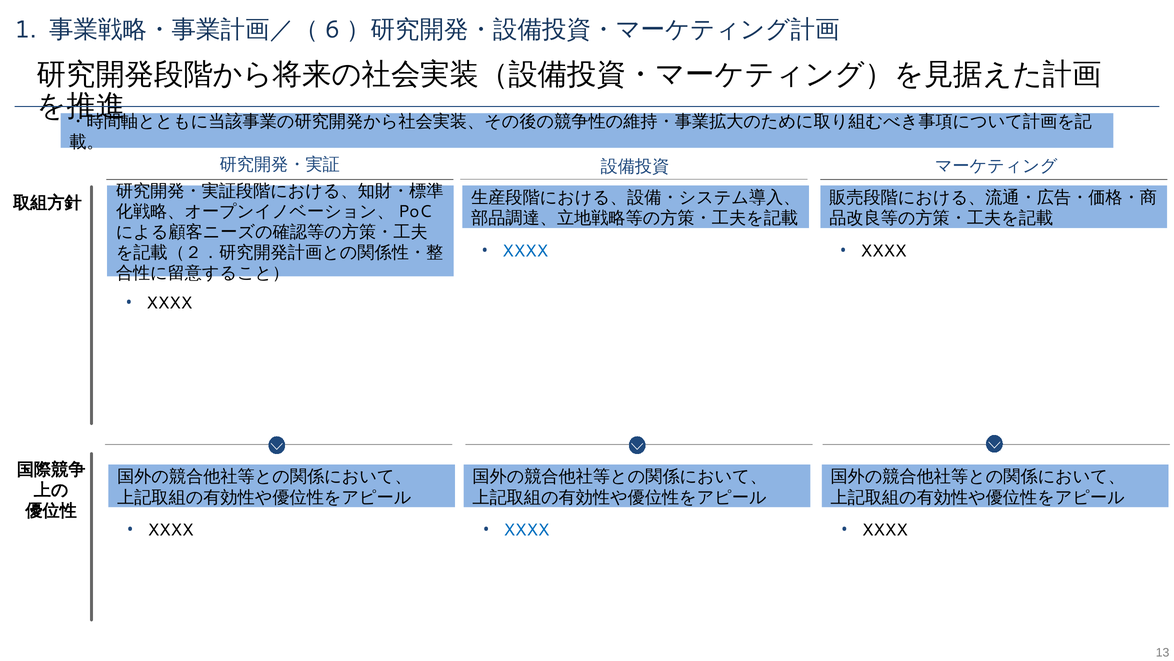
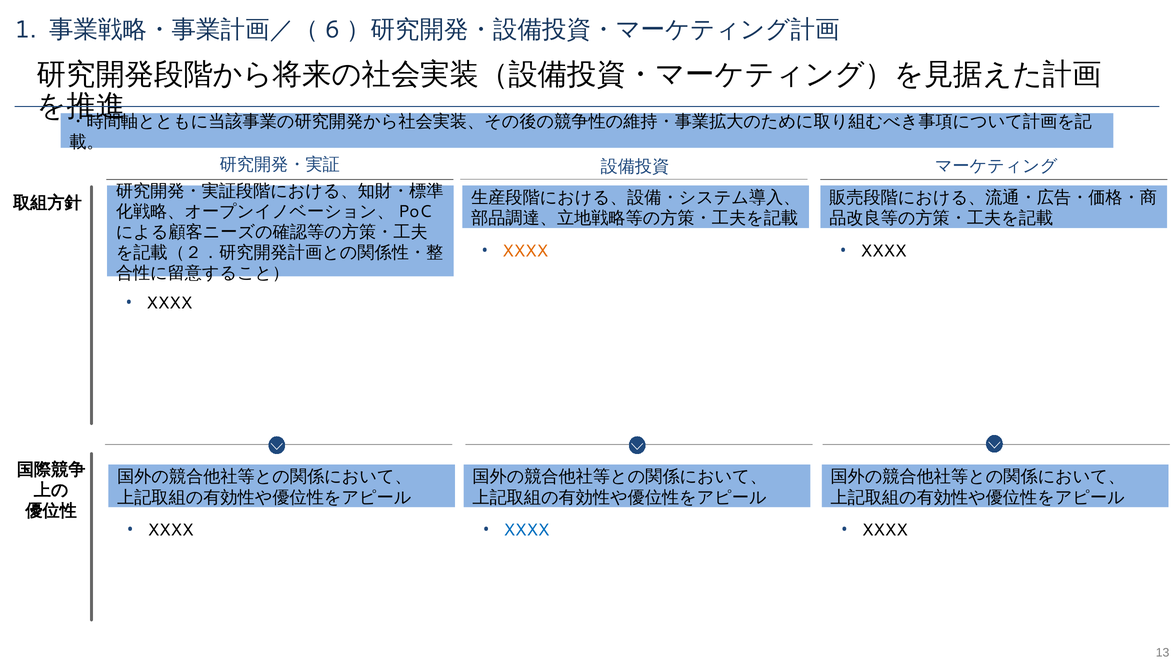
XXXX colour: blue -> orange (525, 251)
